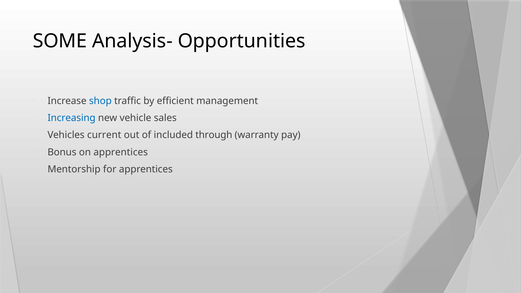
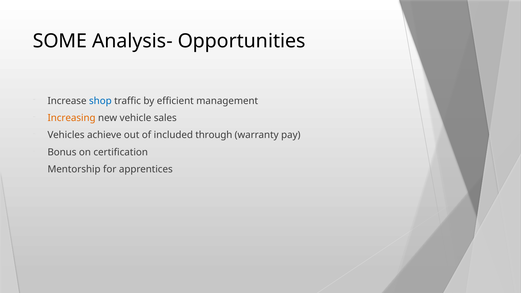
Increasing colour: blue -> orange (72, 118)
current: current -> achieve (104, 135)
on apprentices: apprentices -> certification (121, 152)
